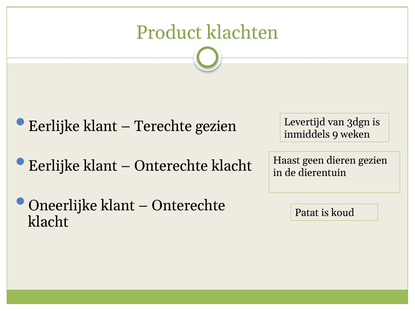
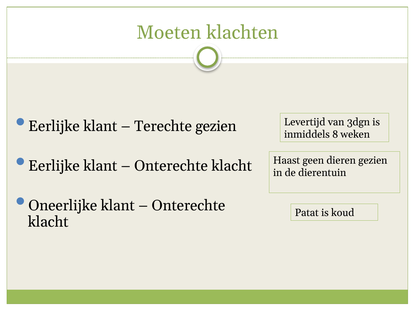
Product: Product -> Moeten (169, 33)
9: 9 -> 8 (335, 135)
